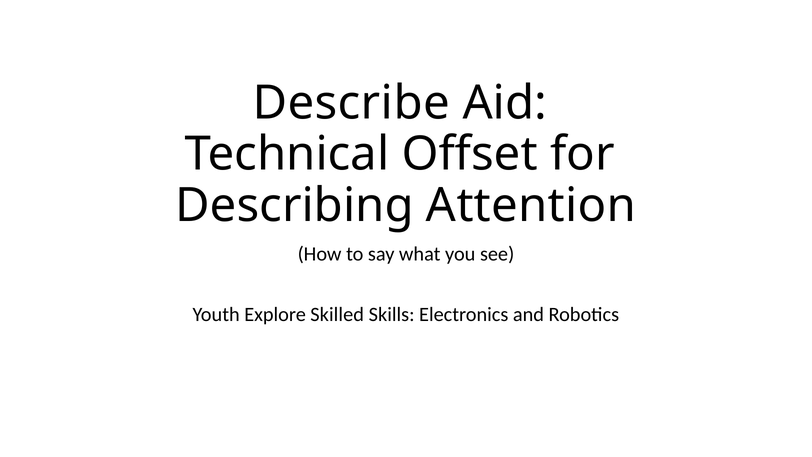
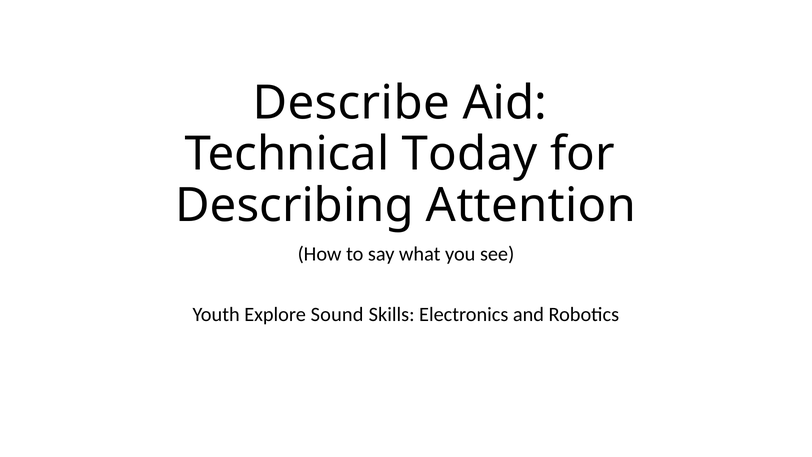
Offset: Offset -> Today (470, 154)
Skilled: Skilled -> Sound (337, 315)
